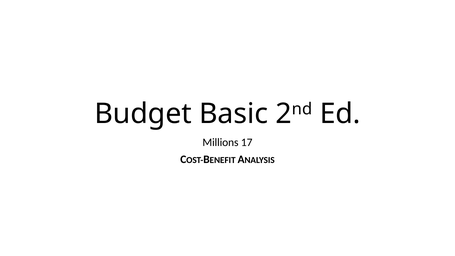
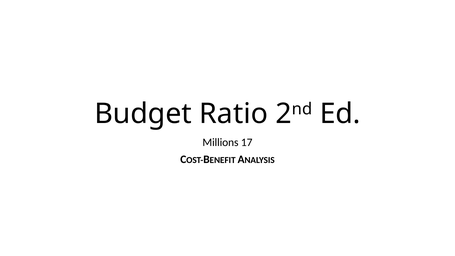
Basic: Basic -> Ratio (234, 114)
